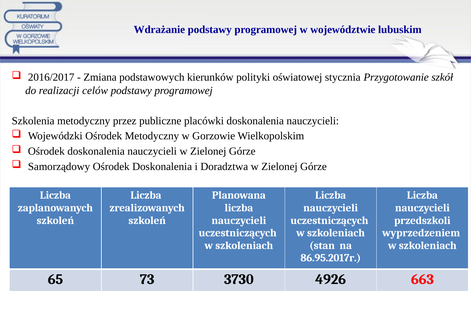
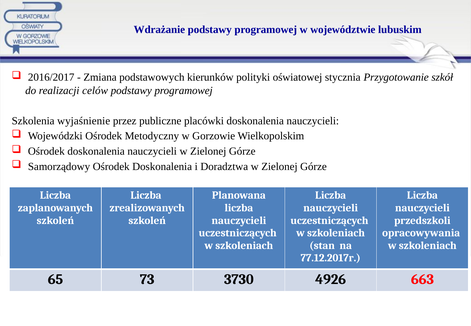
Szkolenia metodyczny: metodyczny -> wyjaśnienie (84, 121)
wyprzedzeniem: wyprzedzeniem -> opracowywania (421, 233)
86.95.2017r: 86.95.2017r -> 77.12.2017r (331, 258)
